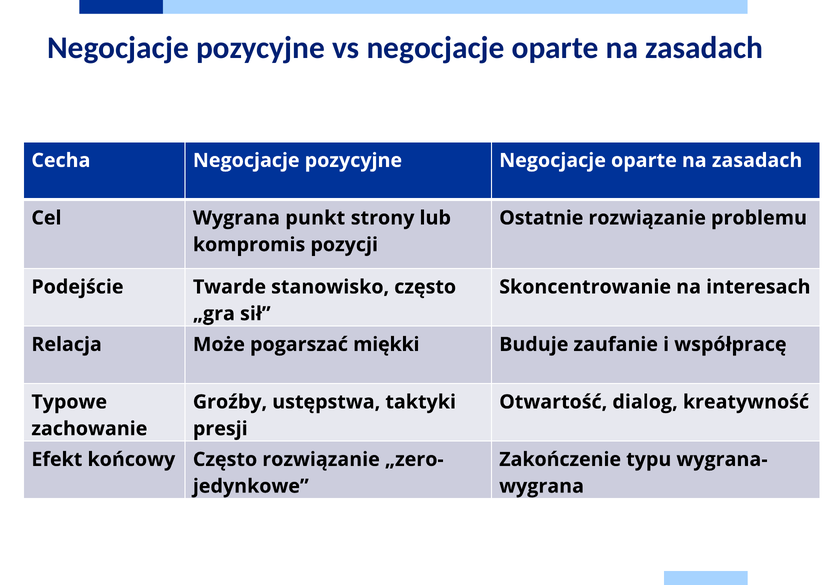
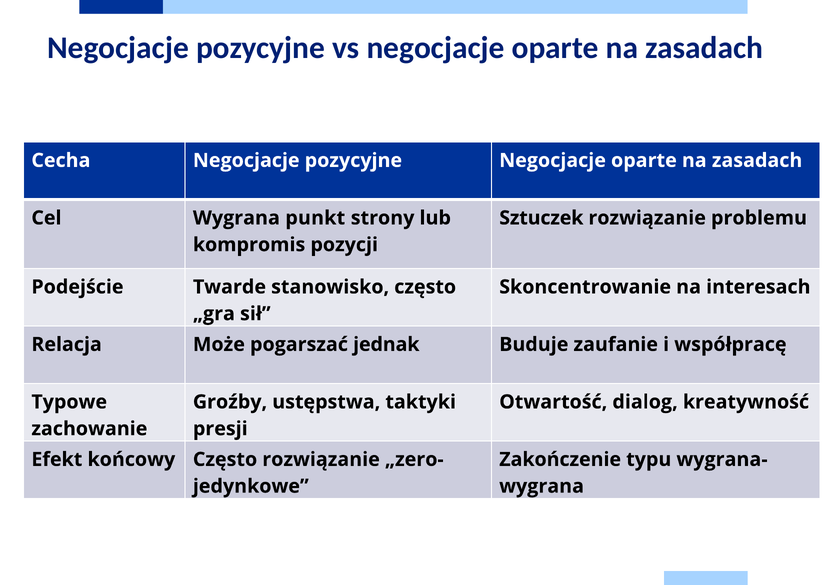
Ostatnie: Ostatnie -> Sztuczek (541, 218)
miękki: miękki -> jednak (386, 344)
